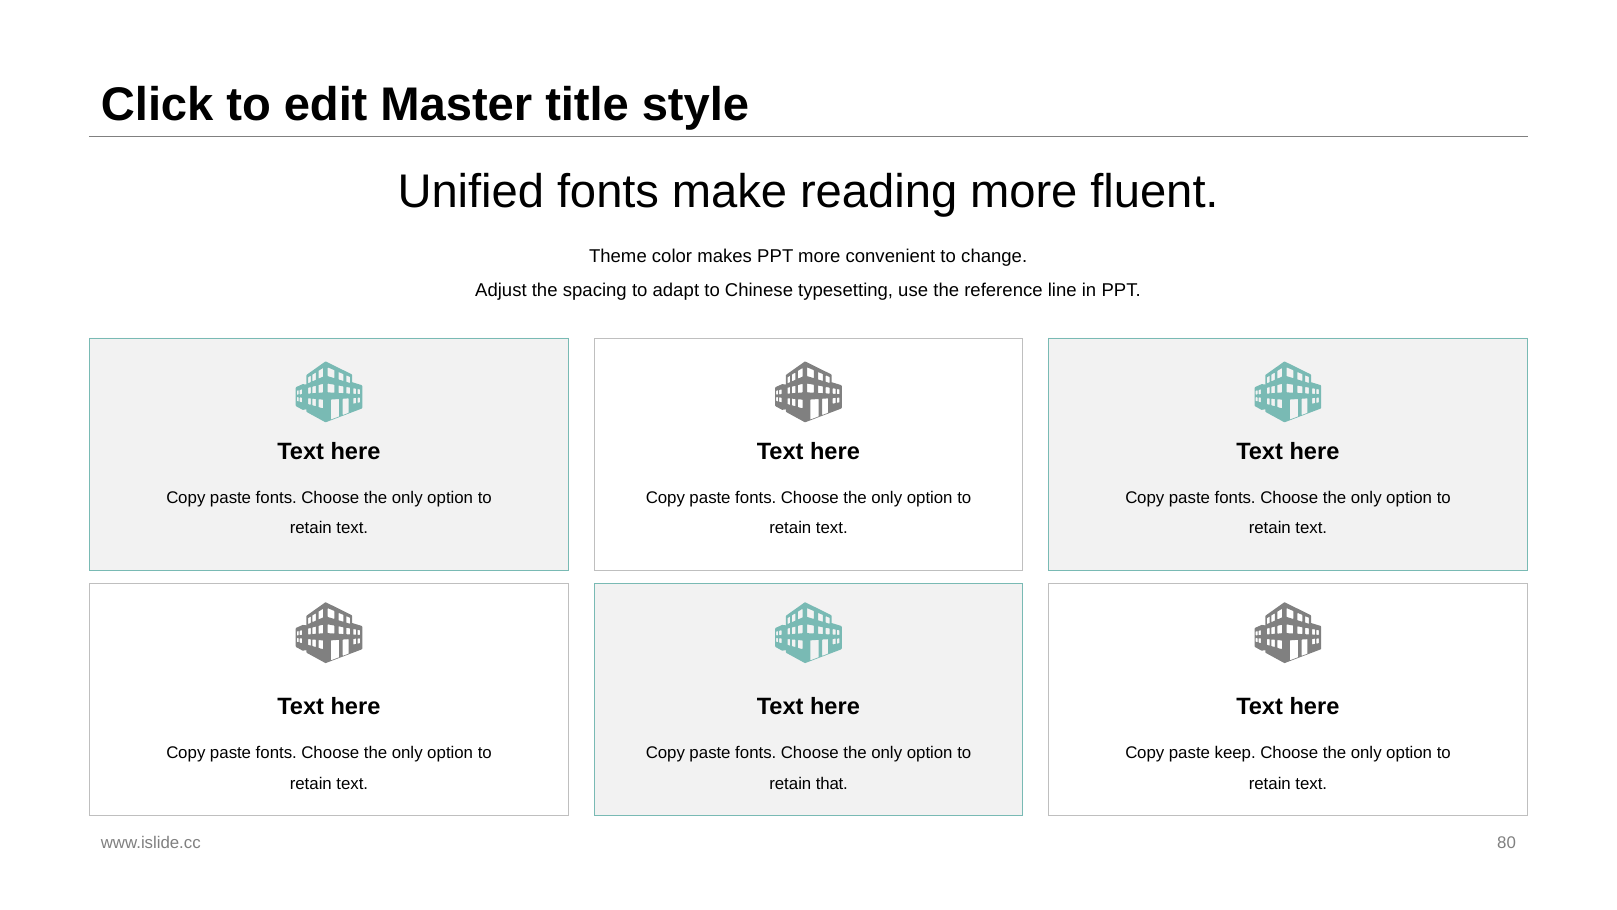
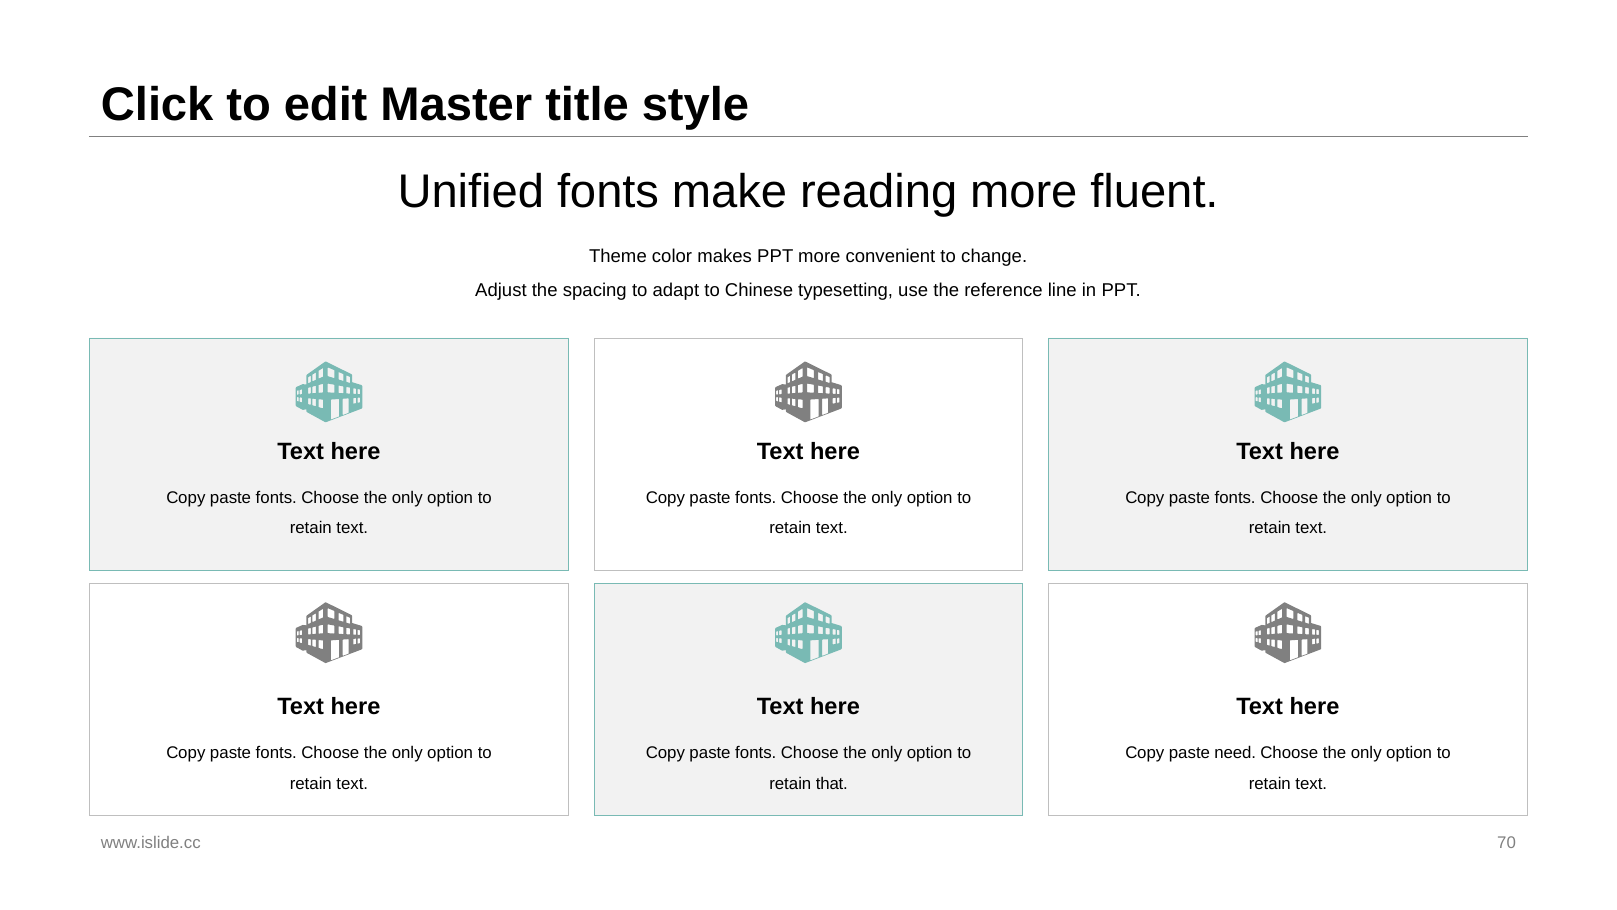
keep: keep -> need (1235, 753)
80: 80 -> 70 (1507, 842)
